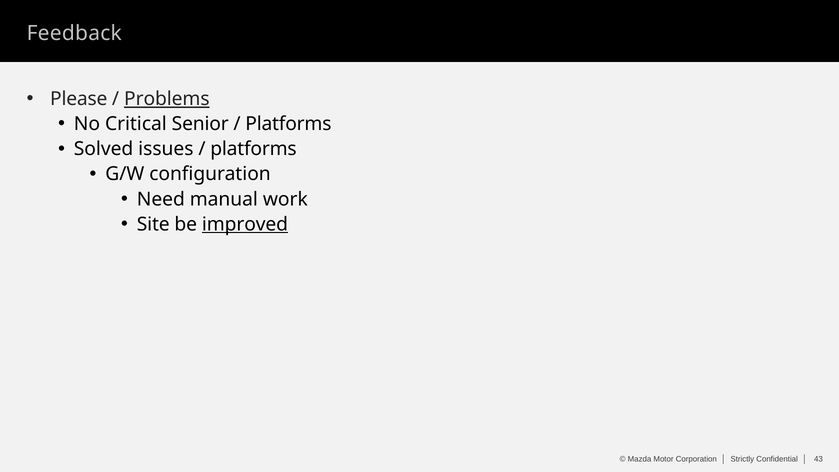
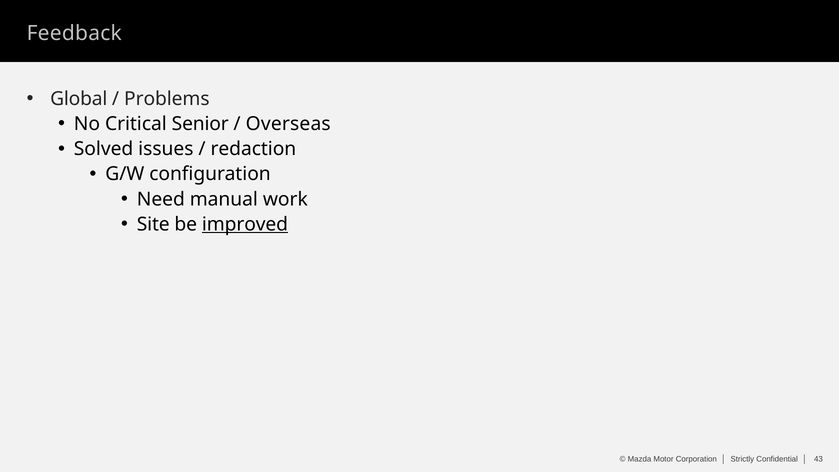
Please: Please -> Global (79, 99)
Problems underline: present -> none (167, 99)
Platforms: Platforms -> Overseas (288, 124)
platforms: platforms -> redaction (253, 149)
